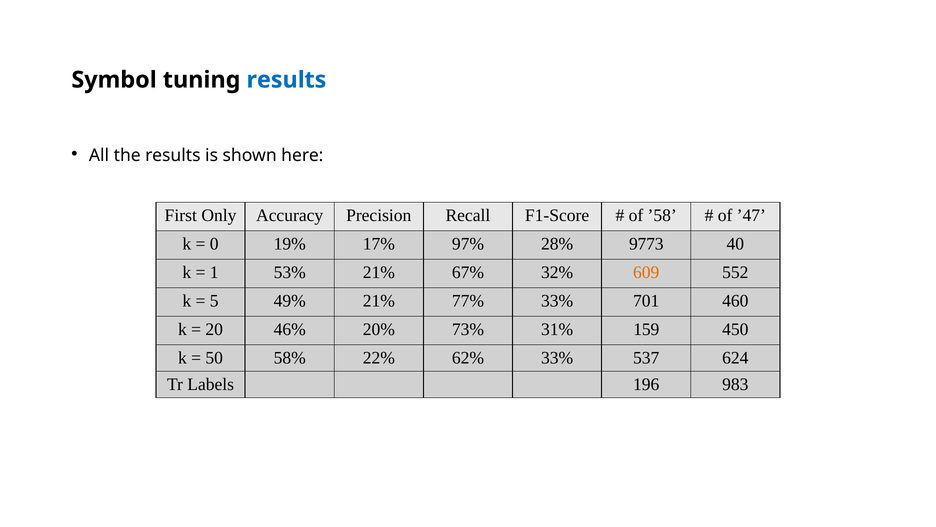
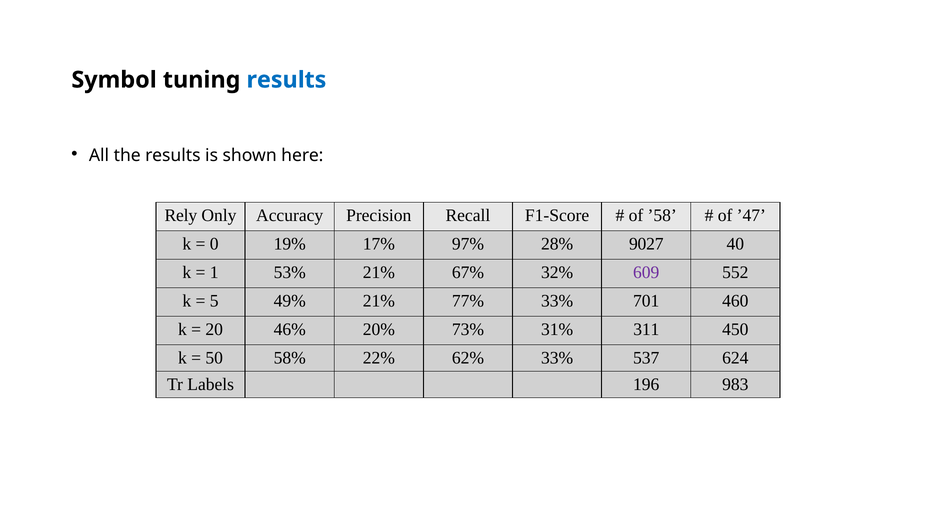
First: First -> Rely (181, 215)
9773: 9773 -> 9027 (646, 244)
609 colour: orange -> purple (646, 272)
159: 159 -> 311 (646, 329)
